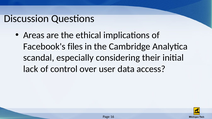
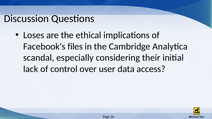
Areas: Areas -> Loses (34, 35)
